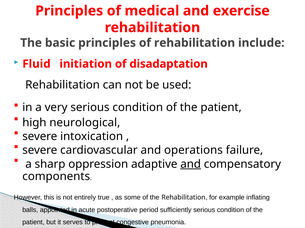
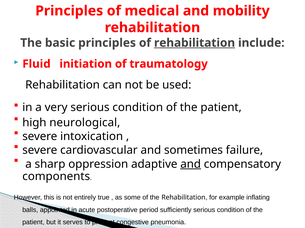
exercise: exercise -> mobility (241, 11)
rehabilitation underline: none -> present (195, 43)
disadaptation: disadaptation -> traumatology (169, 64)
operations: operations -> sometimes (194, 151)
